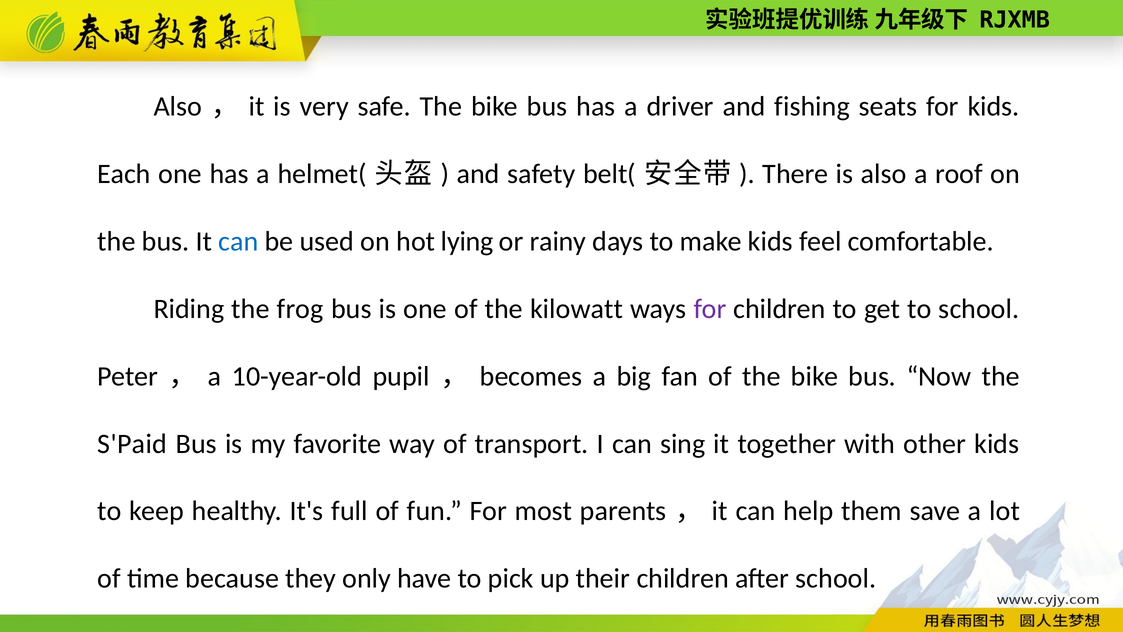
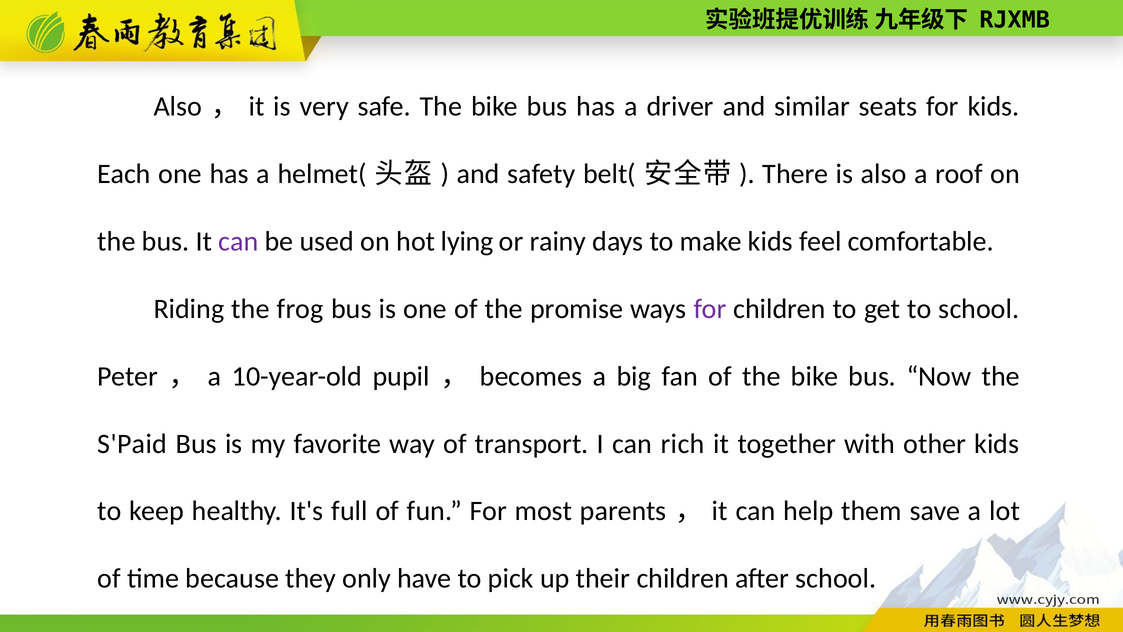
fishing: fishing -> similar (812, 107)
can colour: blue -> purple (238, 241)
kilowatt: kilowatt -> promise (577, 309)
sing: sing -> rich (683, 444)
